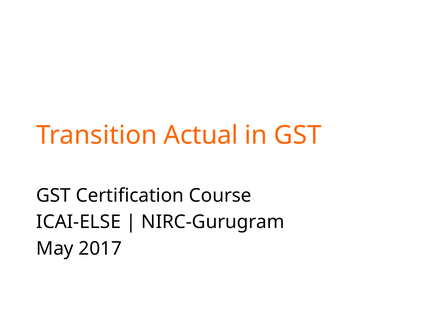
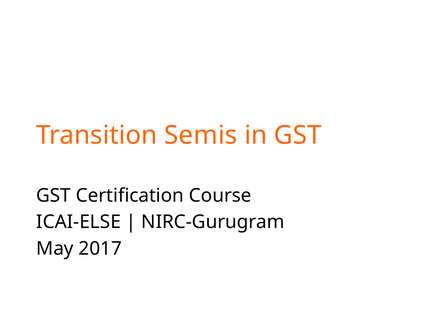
Actual: Actual -> Semis (201, 135)
